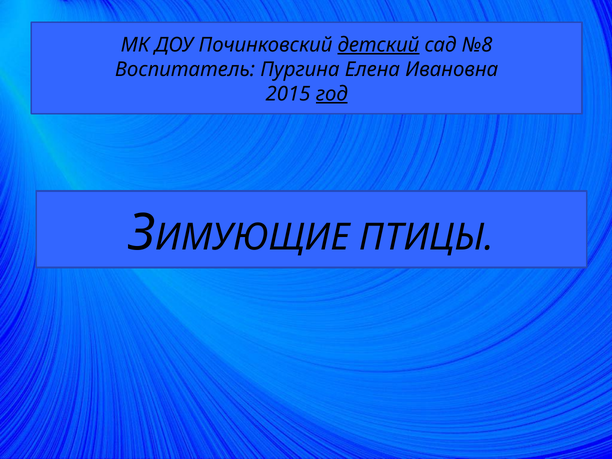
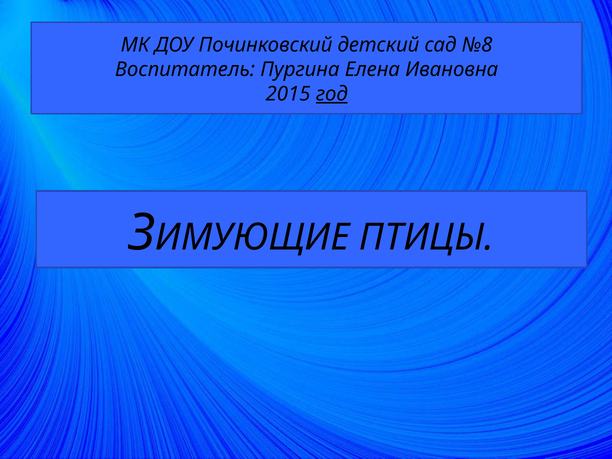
детский underline: present -> none (378, 45)
